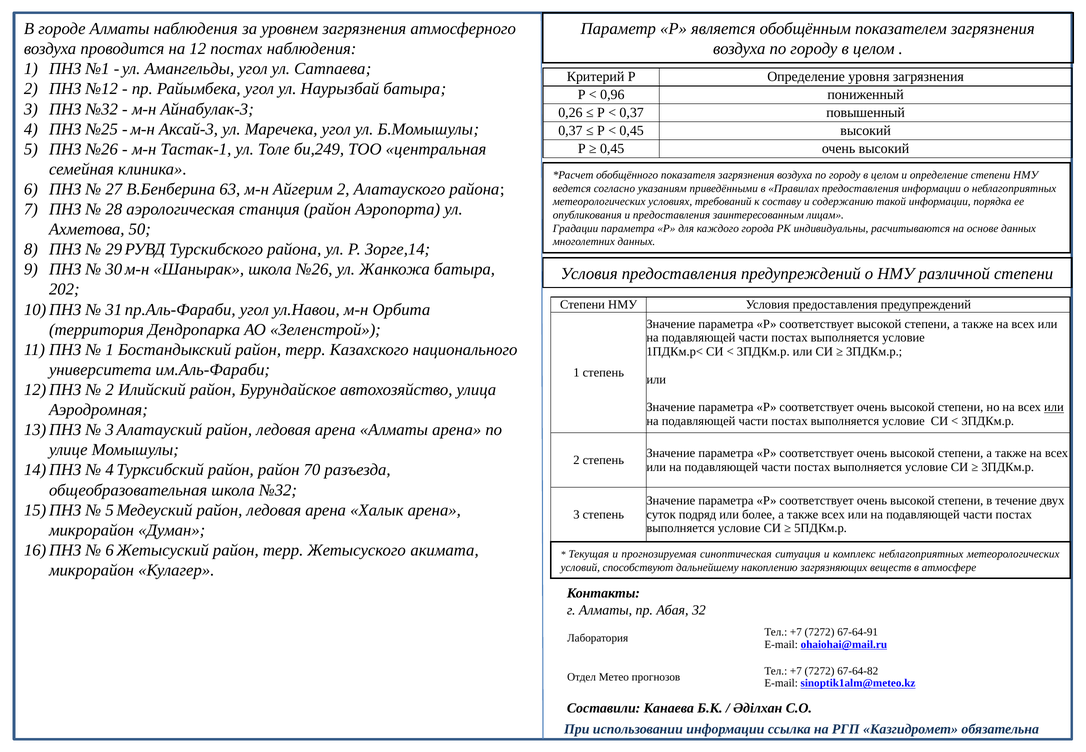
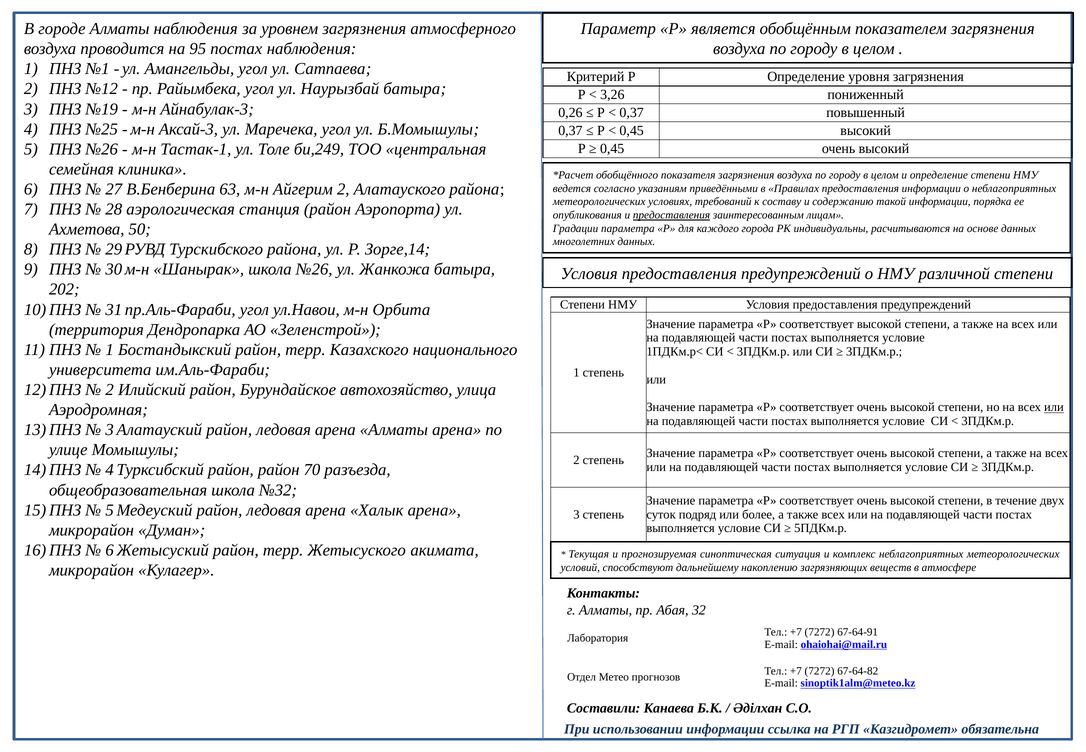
12: 12 -> 95 (198, 49)
0,96: 0,96 -> 3,26 (612, 95)
ПНЗ №32: №32 -> №19 (102, 109)
предоставления underline: none -> present (671, 215)
